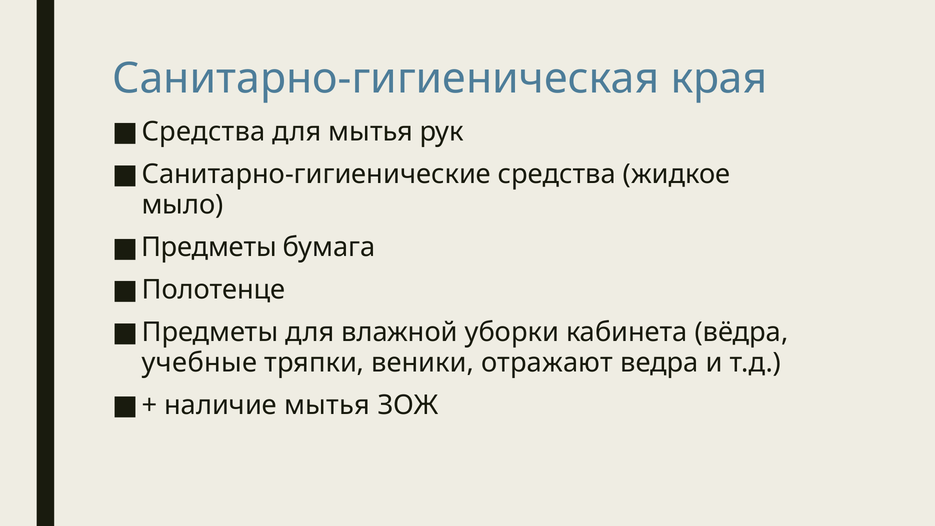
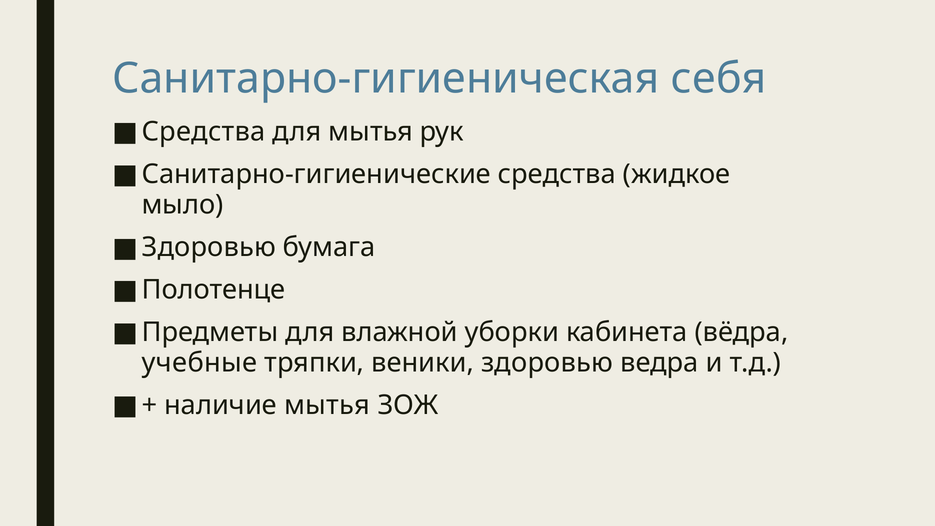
края: края -> себя (719, 79)
Предметы: Предметы -> Здоровью (209, 247)
веники отражают: отражают -> здоровью (547, 363)
